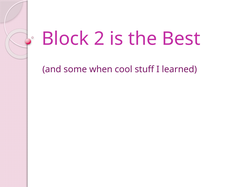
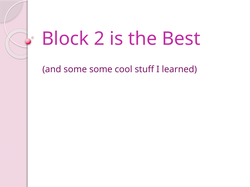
some when: when -> some (101, 70)
